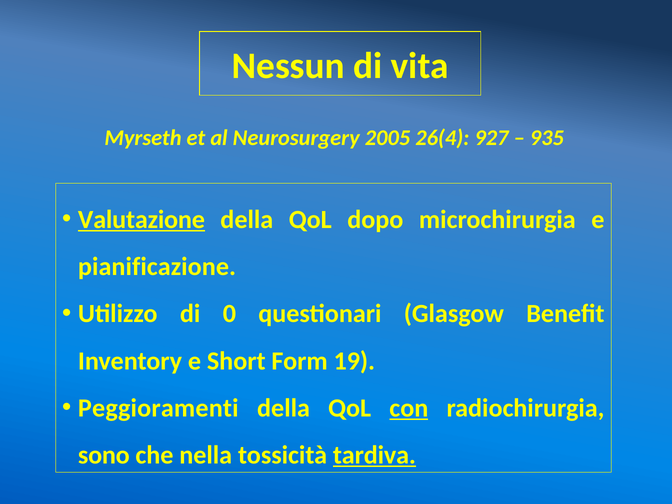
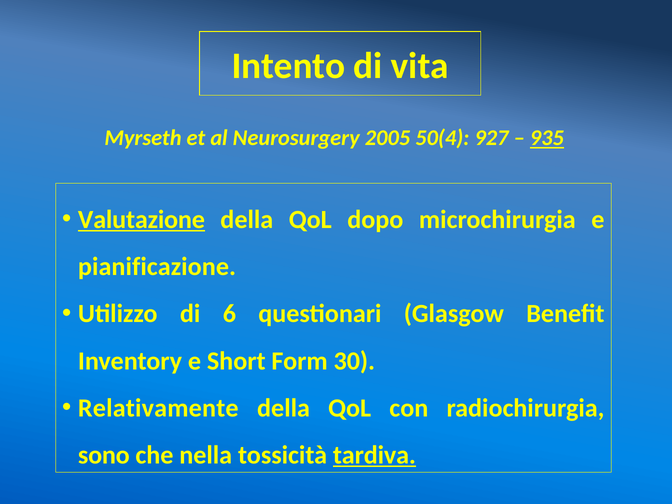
Nessun: Nessun -> Intento (288, 66)
26(4: 26(4 -> 50(4 (442, 138)
935 underline: none -> present (547, 138)
0: 0 -> 6 (229, 314)
19: 19 -> 30 (354, 361)
Peggioramenti: Peggioramenti -> Relativamente (158, 408)
con underline: present -> none (409, 408)
